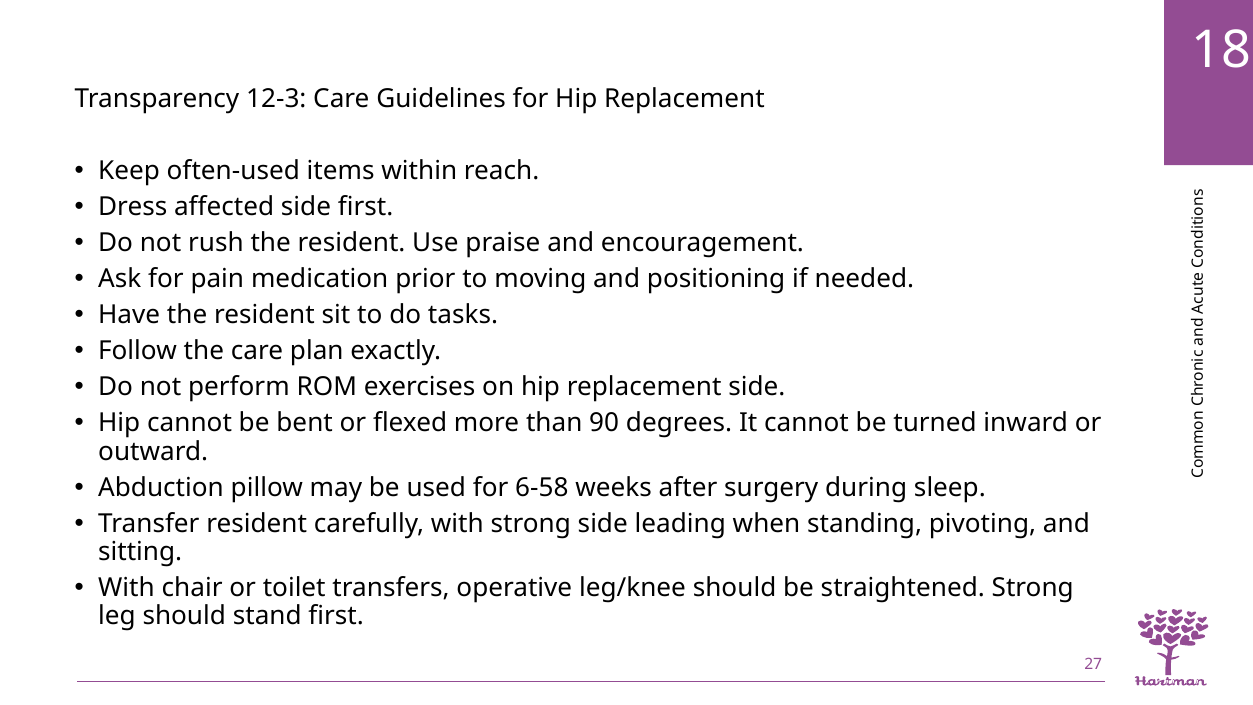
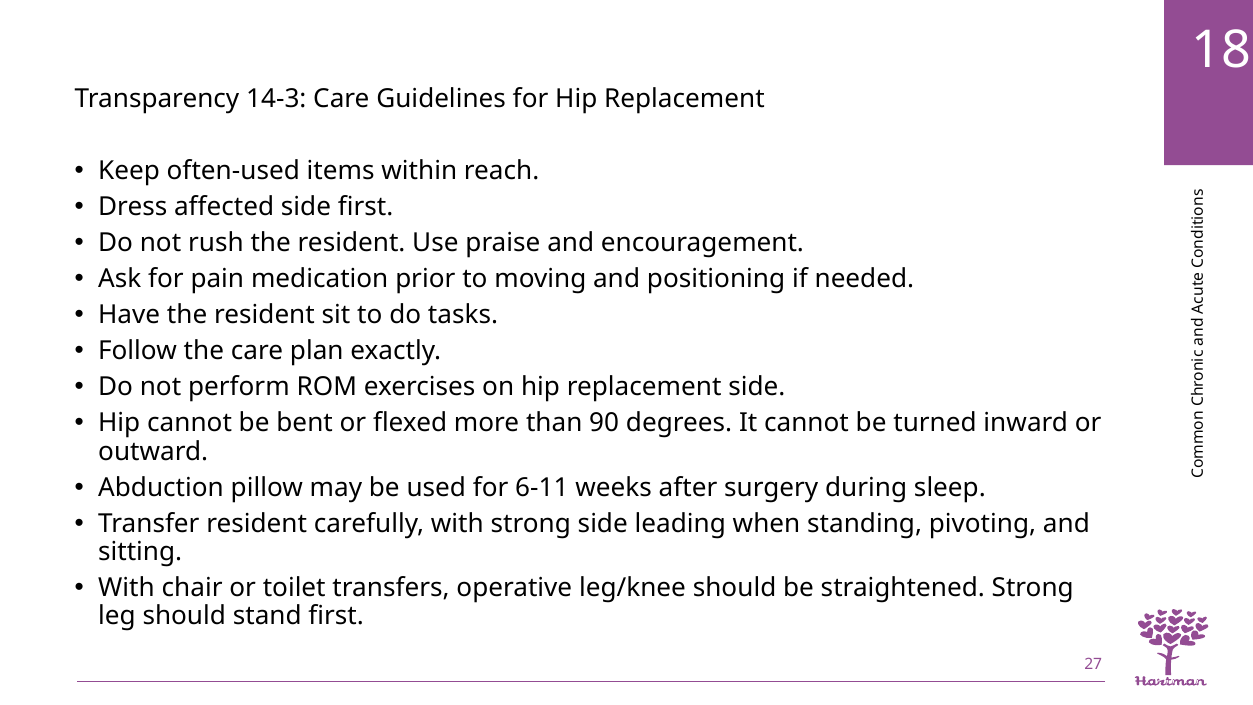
12-3: 12-3 -> 14-3 (276, 99)
6-58: 6-58 -> 6-11 (542, 487)
